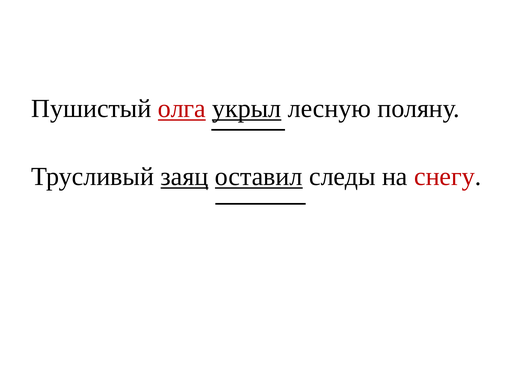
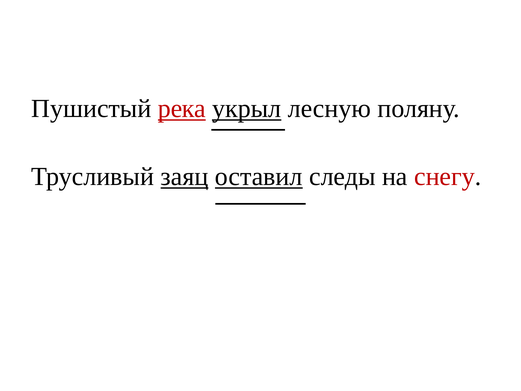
олга: олга -> река (182, 108)
